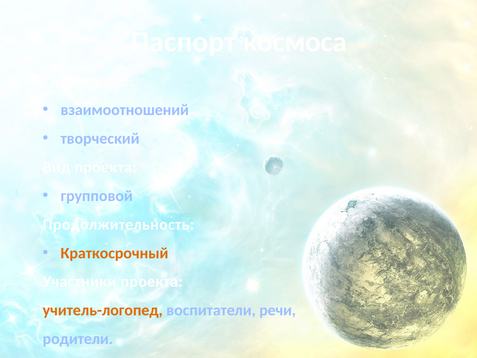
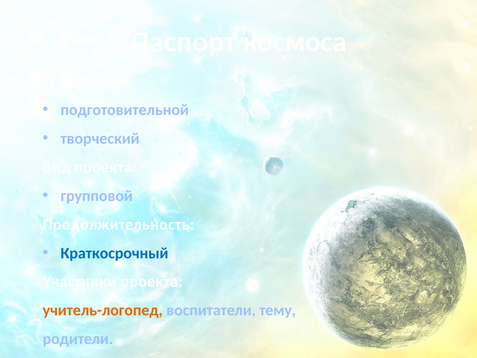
взаимоотношений: взаимоотношений -> подготовительной (125, 110)
Краткосрочный colour: orange -> blue (114, 253)
речи: речи -> тему (278, 310)
